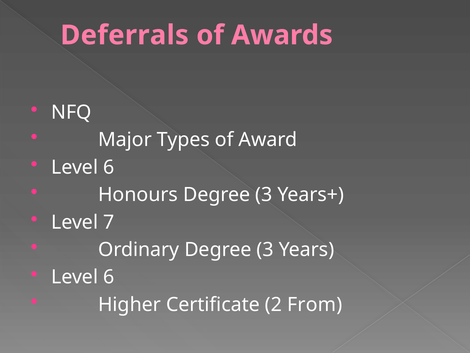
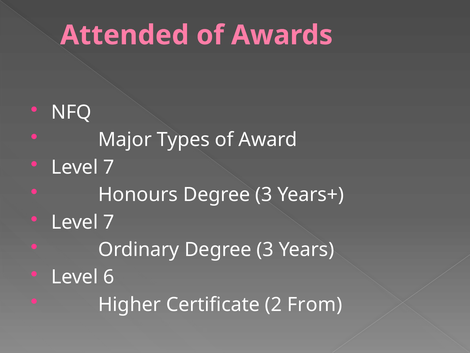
Deferrals: Deferrals -> Attended (125, 35)
6: 6 -> 7 (109, 167)
